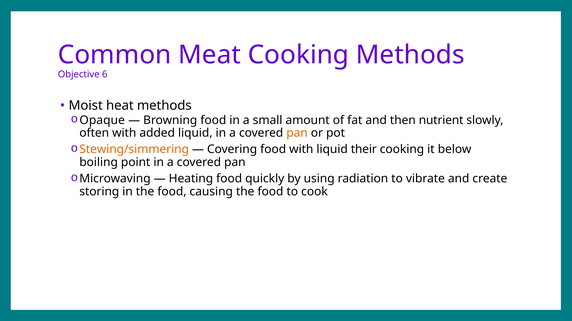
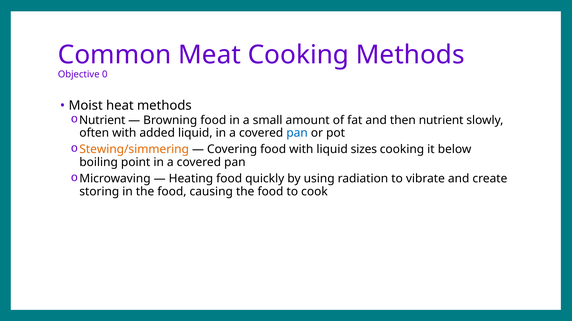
6: 6 -> 0 (105, 75)
Opaque: Opaque -> Nutrient (102, 120)
pan colour: orange -> blue (297, 133)
their: their -> sizes (364, 150)
